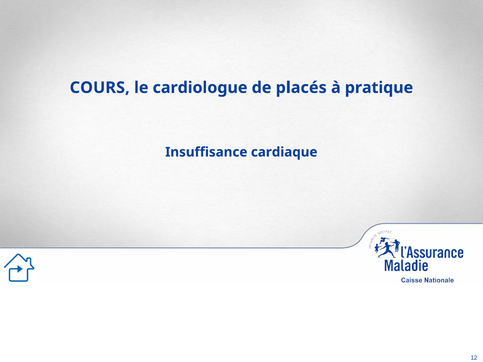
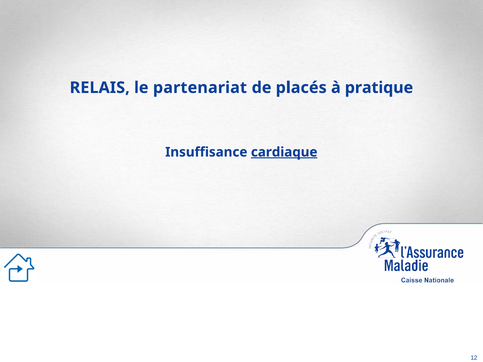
COURS: COURS -> RELAIS (100, 88)
cardiologue: cardiologue -> partenariat (200, 88)
cardiaque underline: none -> present (284, 152)
